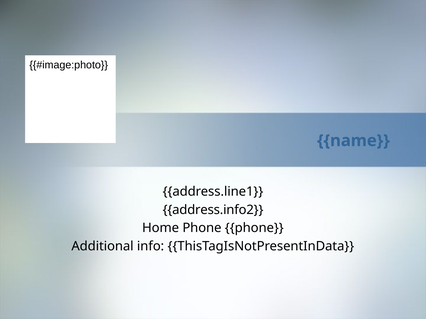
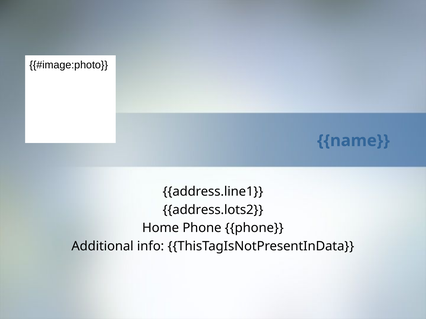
address.info2: address.info2 -> address.lots2 (213, 210)
